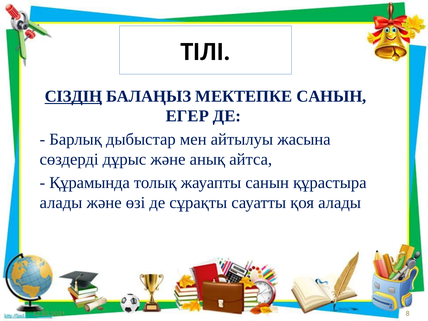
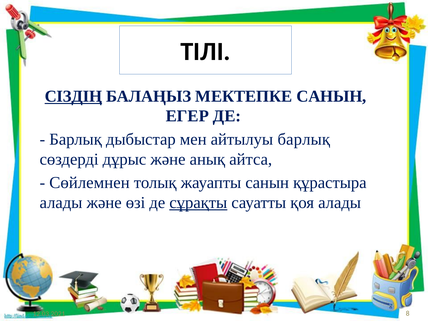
айтылуы жасына: жасына -> барлық (304, 139)
Құрамында: Құрамында -> Сөйлемнен (89, 183)
сұрақты underline: none -> present (198, 203)
